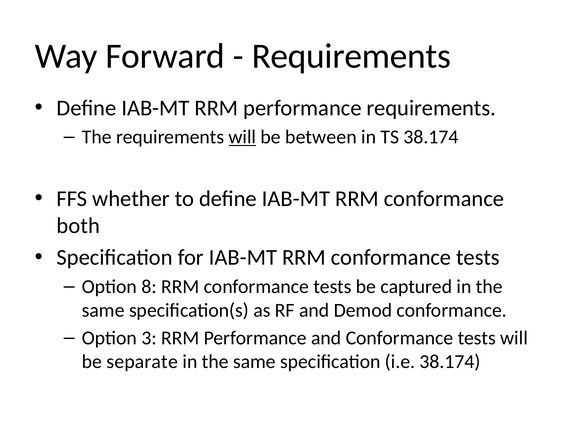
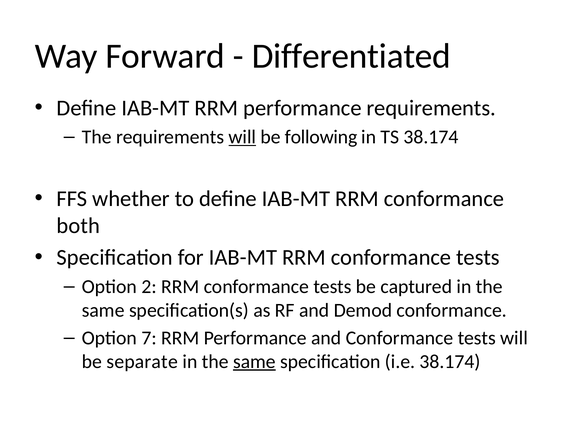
Requirements: Requirements -> Differentiated (351, 56)
between: between -> following (321, 137)
8: 8 -> 2 (149, 287)
3: 3 -> 7 (149, 338)
same underline: none -> present (254, 362)
